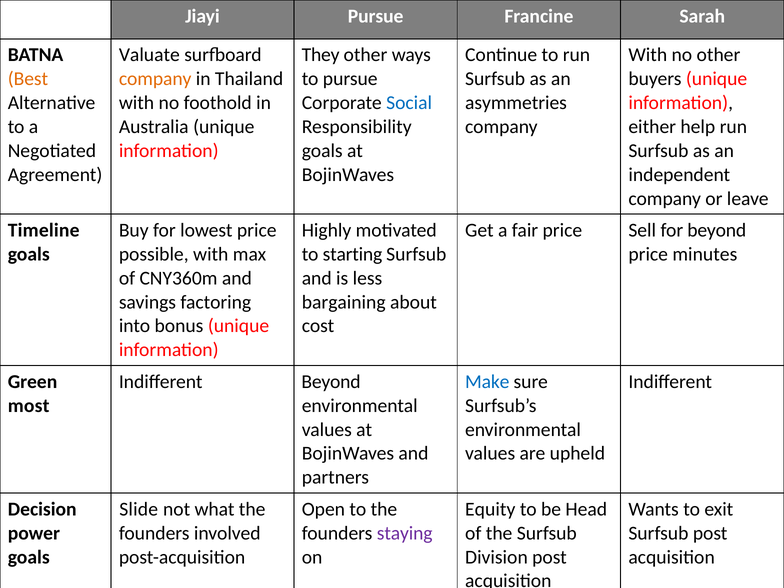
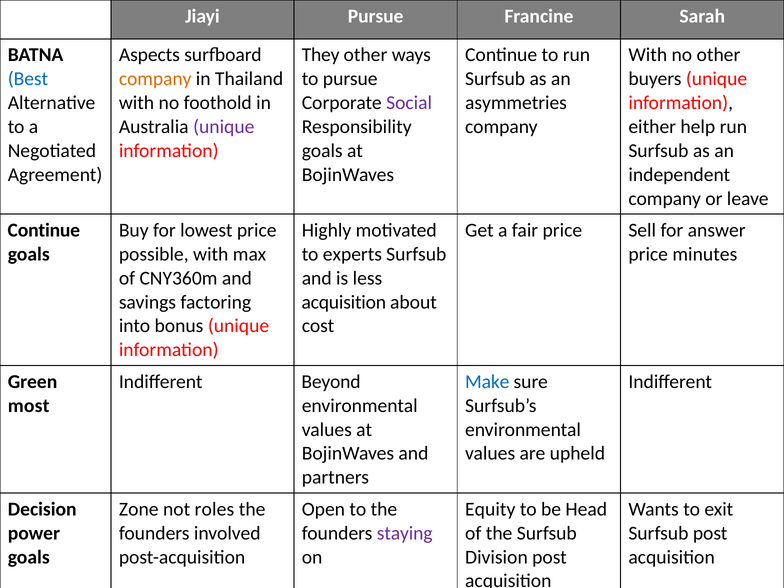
Valuate: Valuate -> Aspects (149, 55)
Best colour: orange -> blue (28, 79)
Social colour: blue -> purple (409, 103)
unique colour: black -> purple (224, 127)
Timeline: Timeline -> Continue (44, 230)
for beyond: beyond -> answer (717, 230)
starting: starting -> experts (352, 254)
bargaining: bargaining -> acquisition (344, 302)
Slide: Slide -> Zone (139, 509)
what: what -> roles (214, 509)
